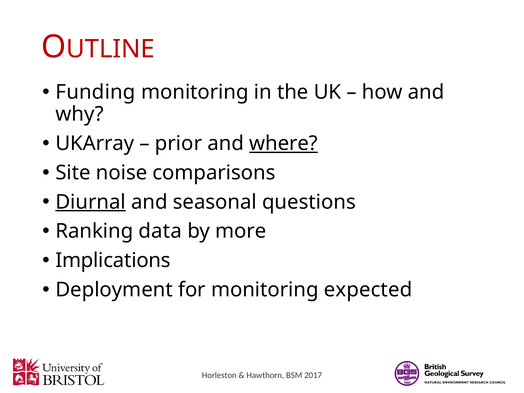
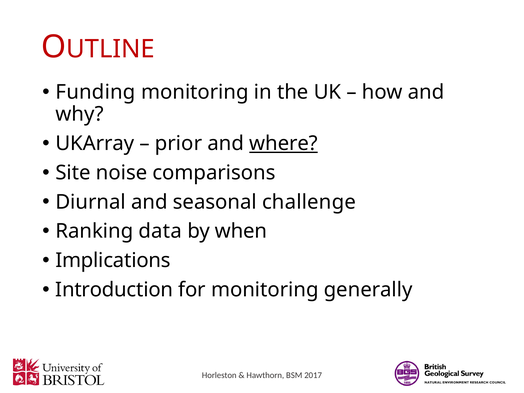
Diurnal underline: present -> none (91, 202)
questions: questions -> challenge (309, 202)
more: more -> when (241, 231)
Deployment: Deployment -> Introduction (114, 290)
expected: expected -> generally (368, 290)
